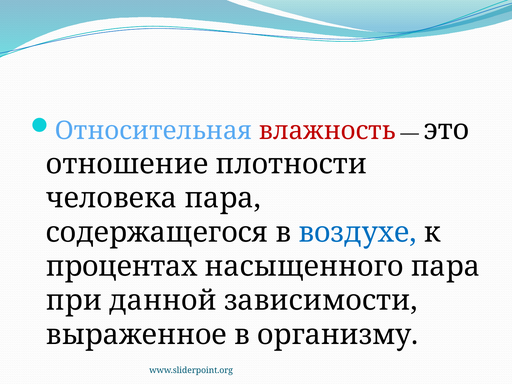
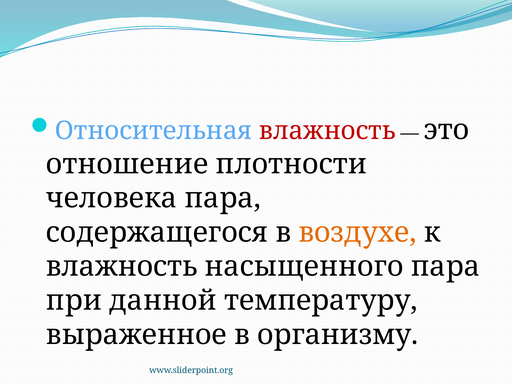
воздухе colour: blue -> orange (358, 232)
процентах: процентах -> влажность (122, 266)
зависимости: зависимости -> температуру (321, 301)
